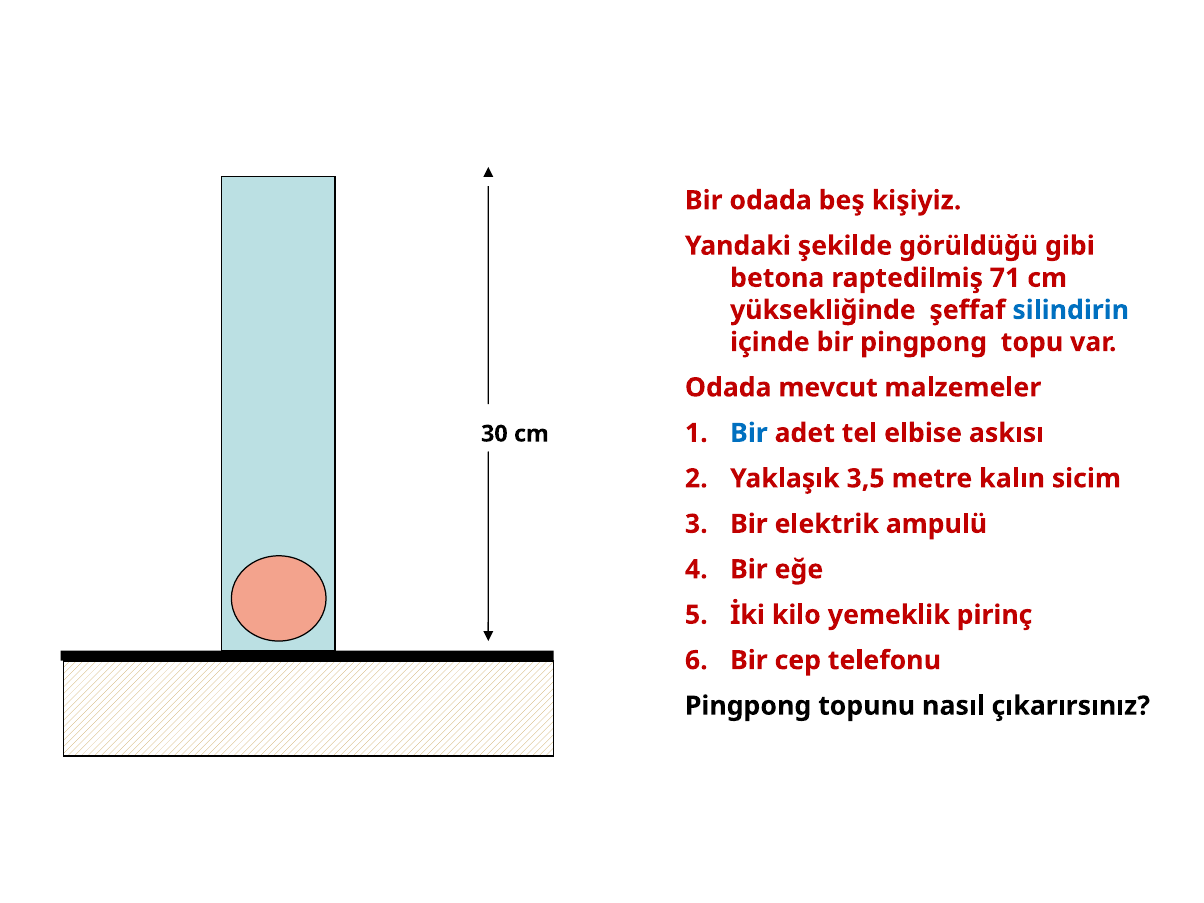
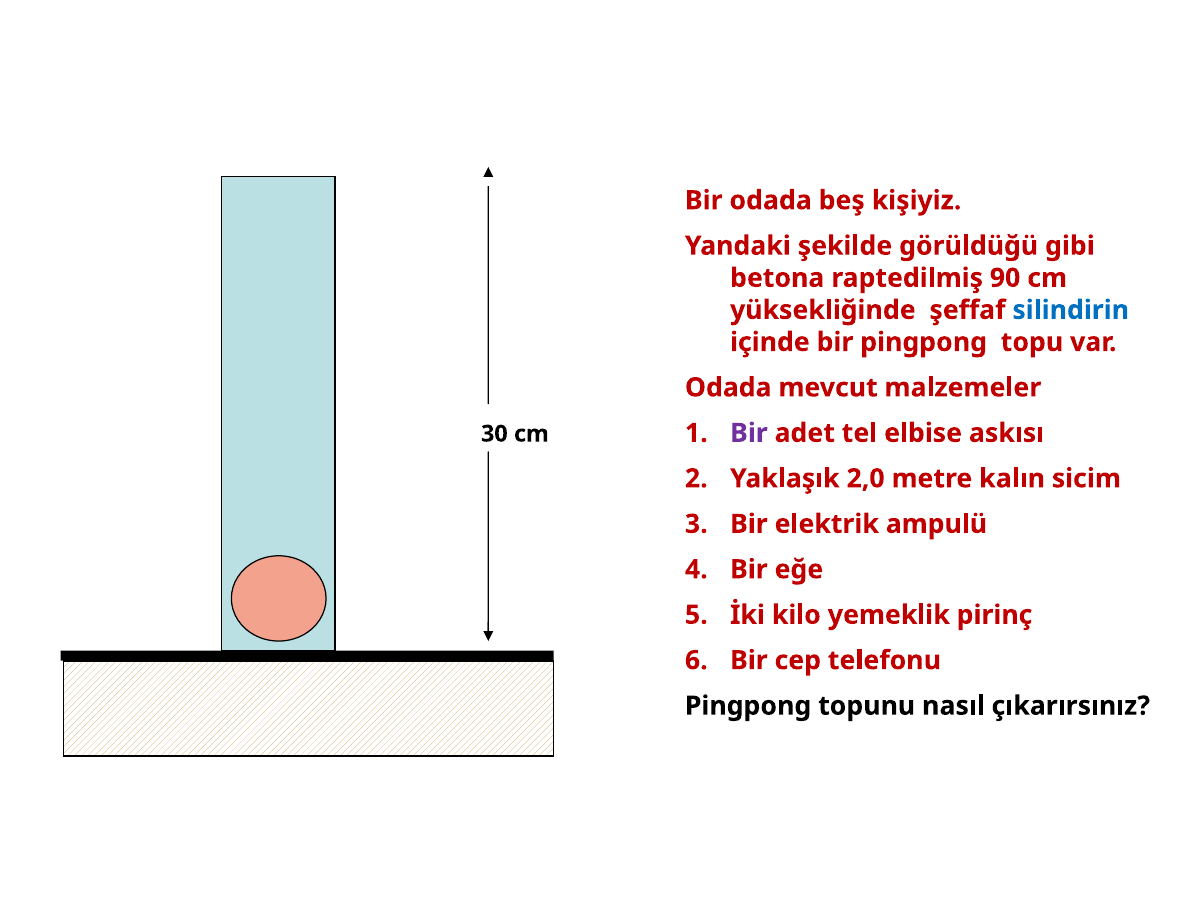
71: 71 -> 90 (1005, 278)
Bir colour: blue -> purple (749, 433)
3,5: 3,5 -> 2,0 (866, 479)
